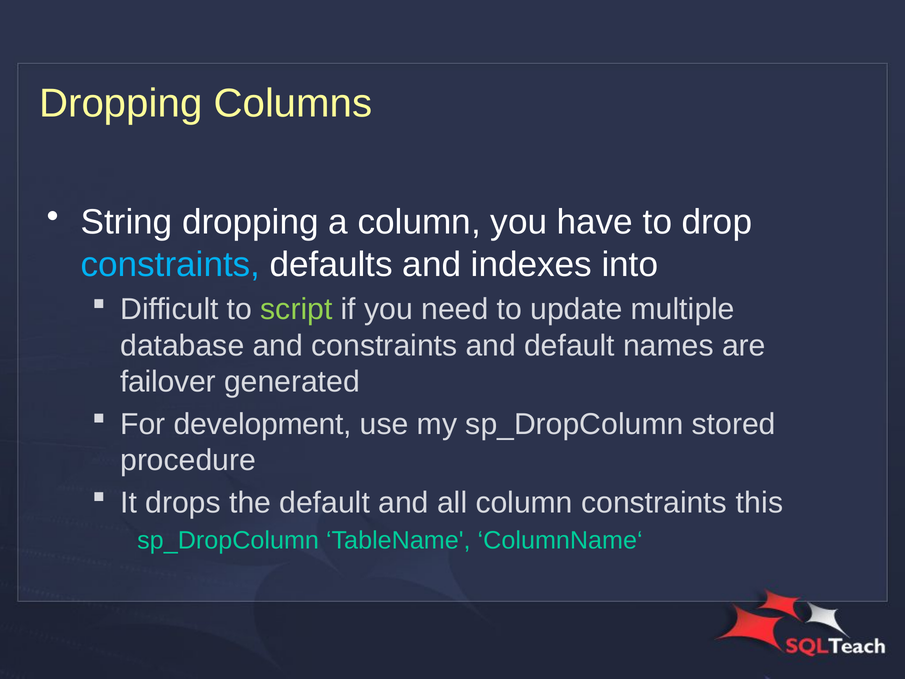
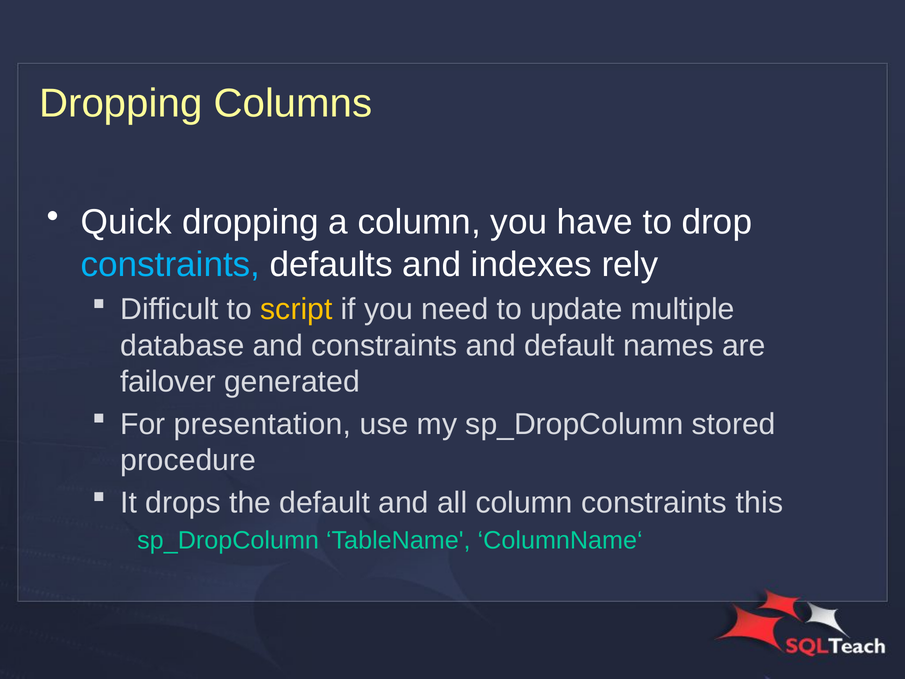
String: String -> Quick (126, 222)
into: into -> rely (630, 264)
script colour: light green -> yellow (296, 309)
development: development -> presentation (263, 424)
